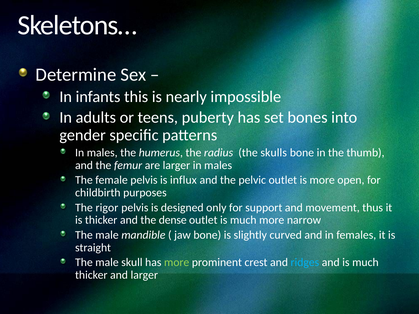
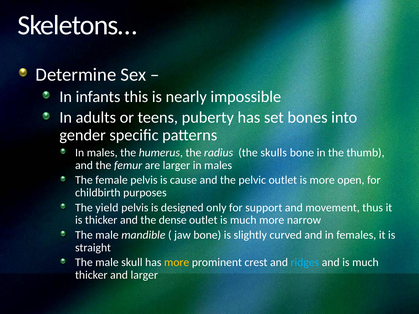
influx: influx -> cause (183, 180)
rigor: rigor -> yield (107, 208)
more colour: light green -> yellow (177, 263)
